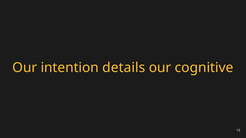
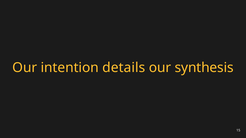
cognitive: cognitive -> synthesis (204, 68)
